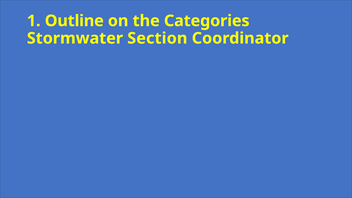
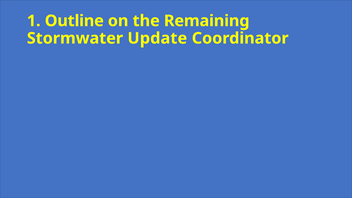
Categories: Categories -> Remaining (207, 21)
Section: Section -> Update (157, 38)
